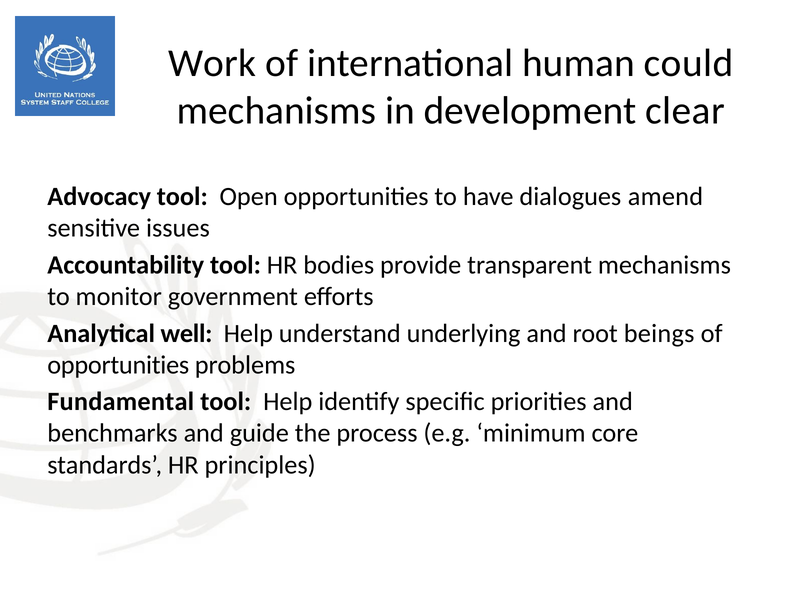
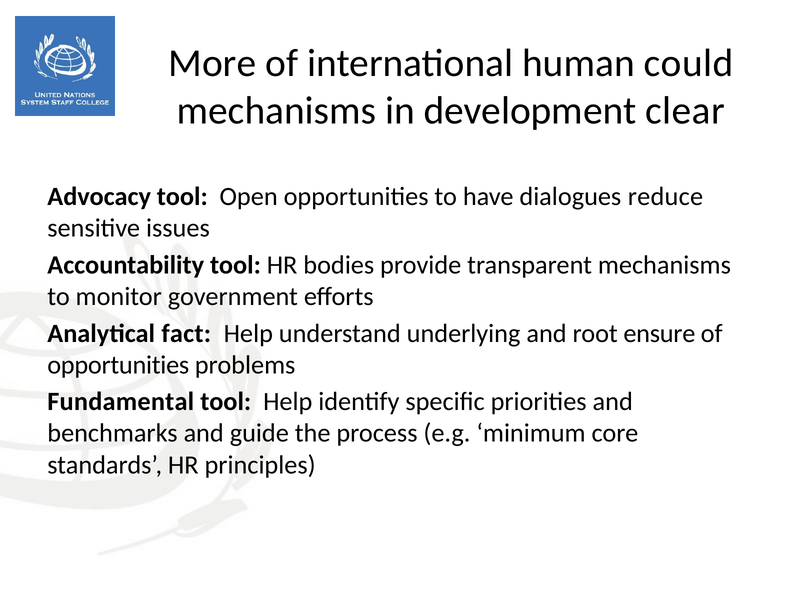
Work: Work -> More (212, 63)
amend: amend -> reduce (665, 196)
well: well -> fact (186, 333)
beings: beings -> ensure (659, 333)
